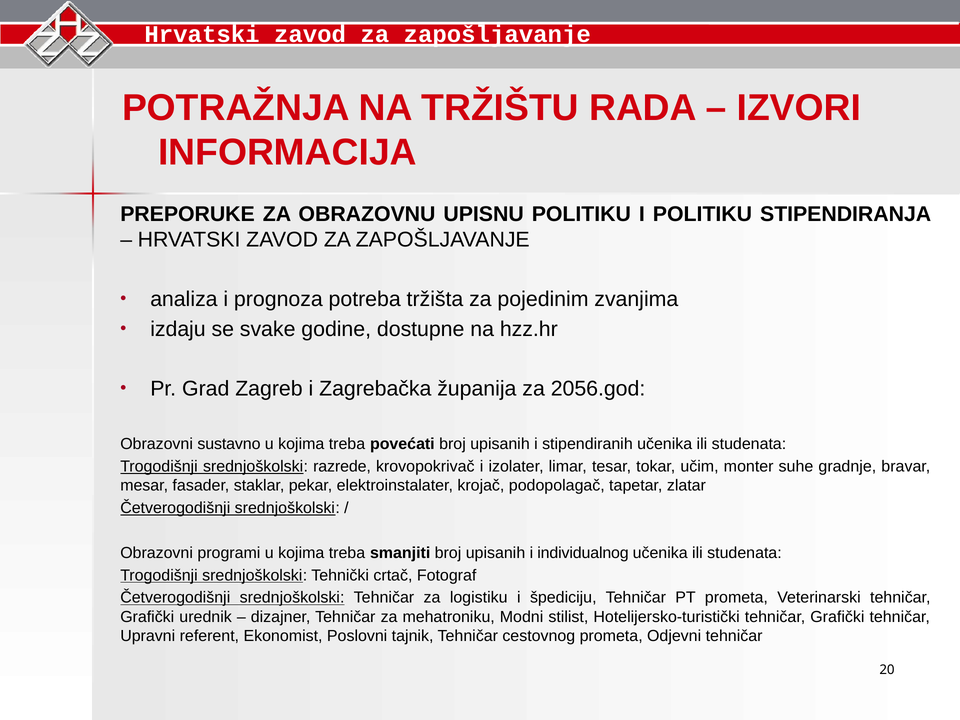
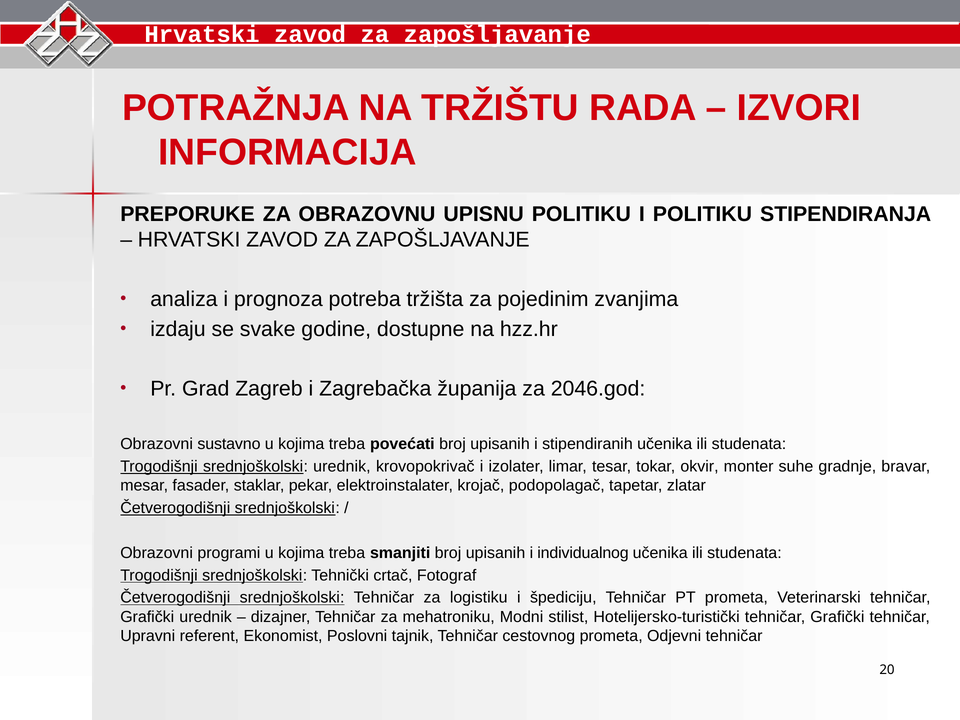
2056.god: 2056.god -> 2046.god (598, 389)
srednjoškolski razrede: razrede -> urednik (342, 466)
učim: učim -> okvir (700, 466)
